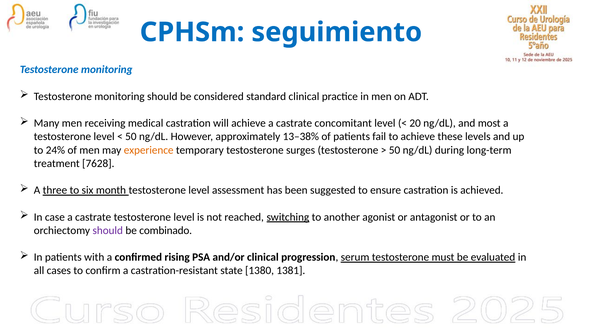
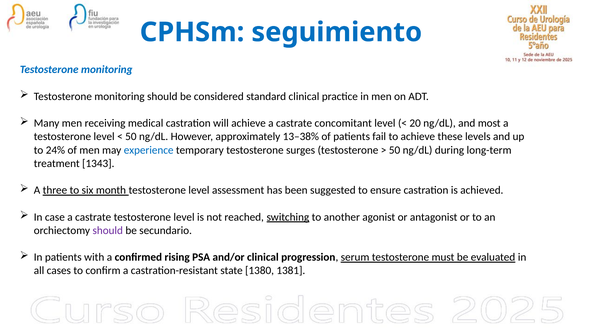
experience colour: orange -> blue (149, 150)
7628: 7628 -> 1343 (98, 163)
combinado: combinado -> secundario (166, 230)
